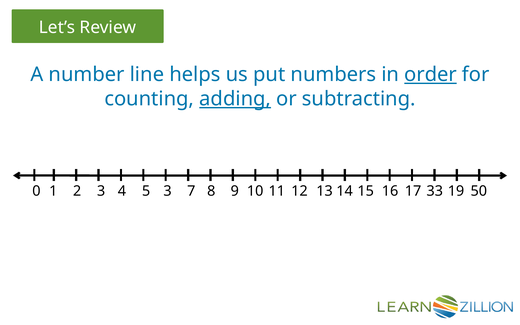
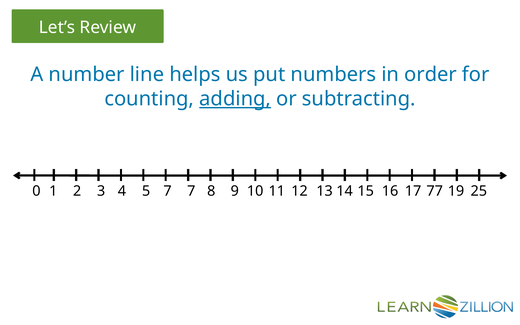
order underline: present -> none (431, 75)
5 3: 3 -> 7 (168, 191)
33: 33 -> 77 (435, 191)
50: 50 -> 25 (479, 191)
